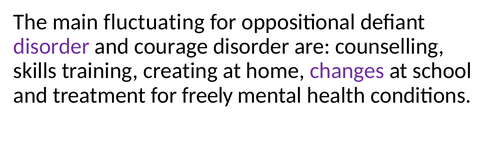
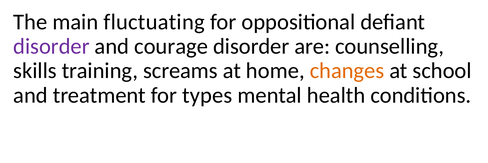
creating: creating -> screams (180, 71)
changes colour: purple -> orange (347, 71)
freely: freely -> types (207, 95)
